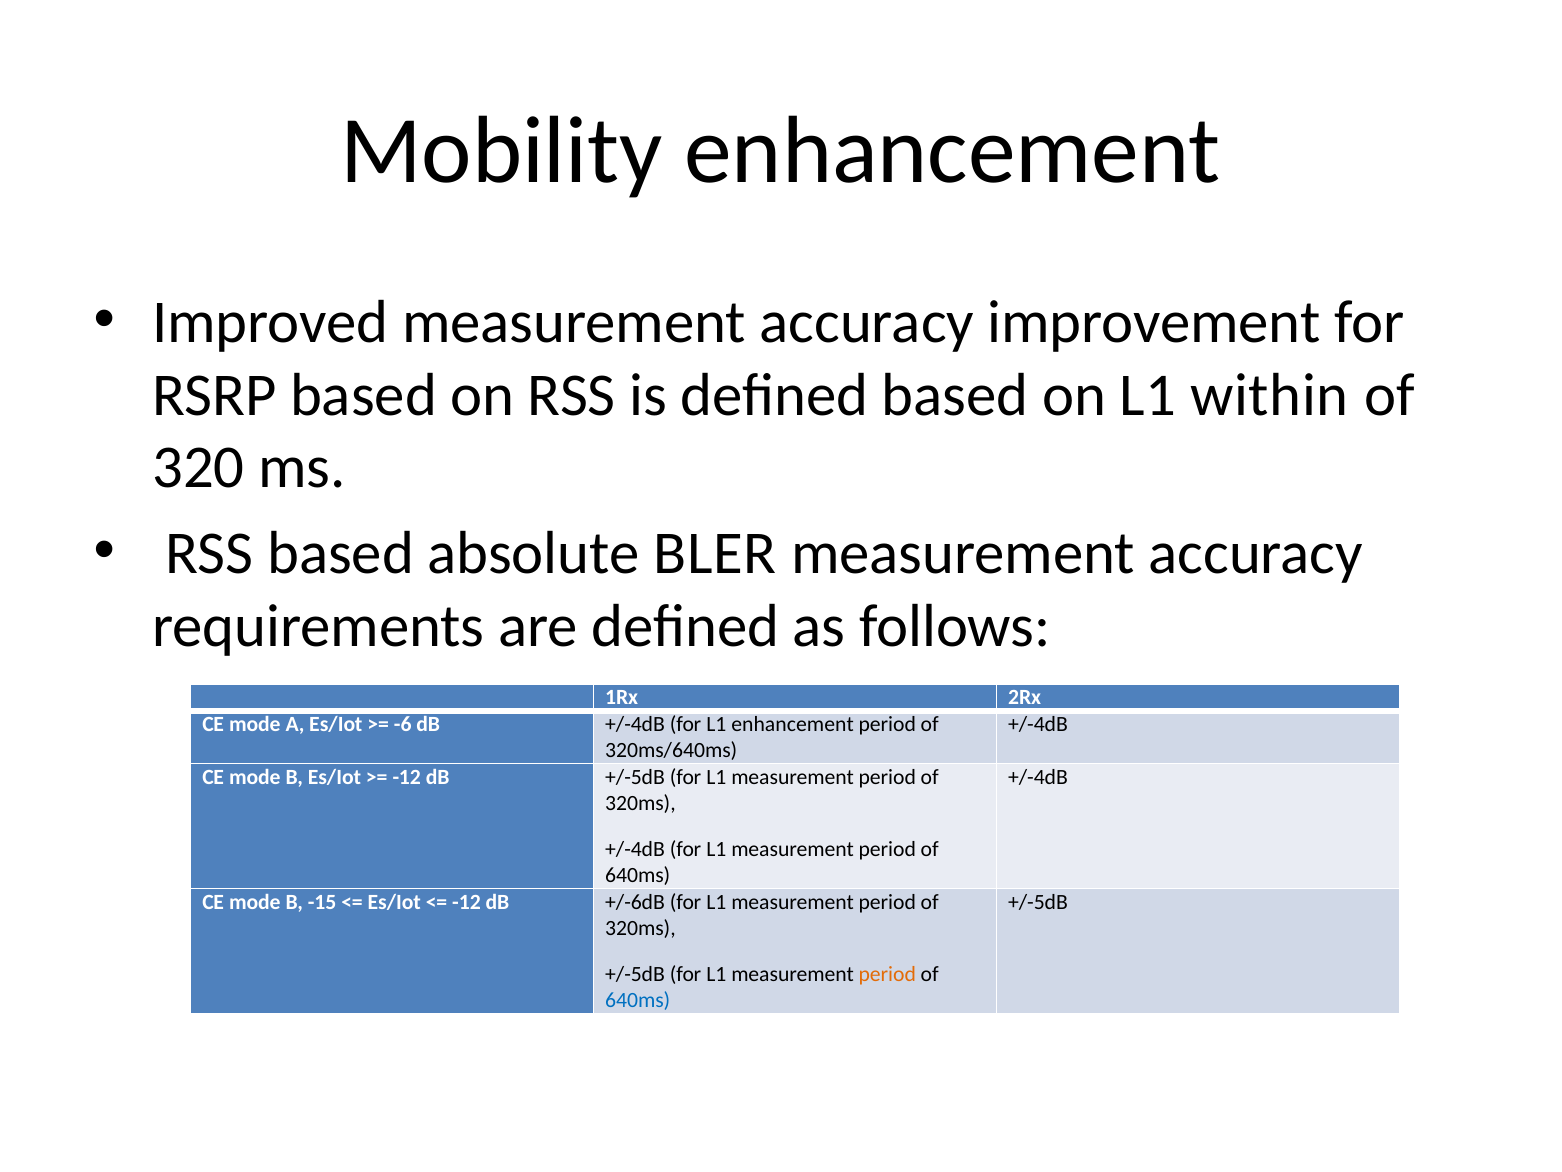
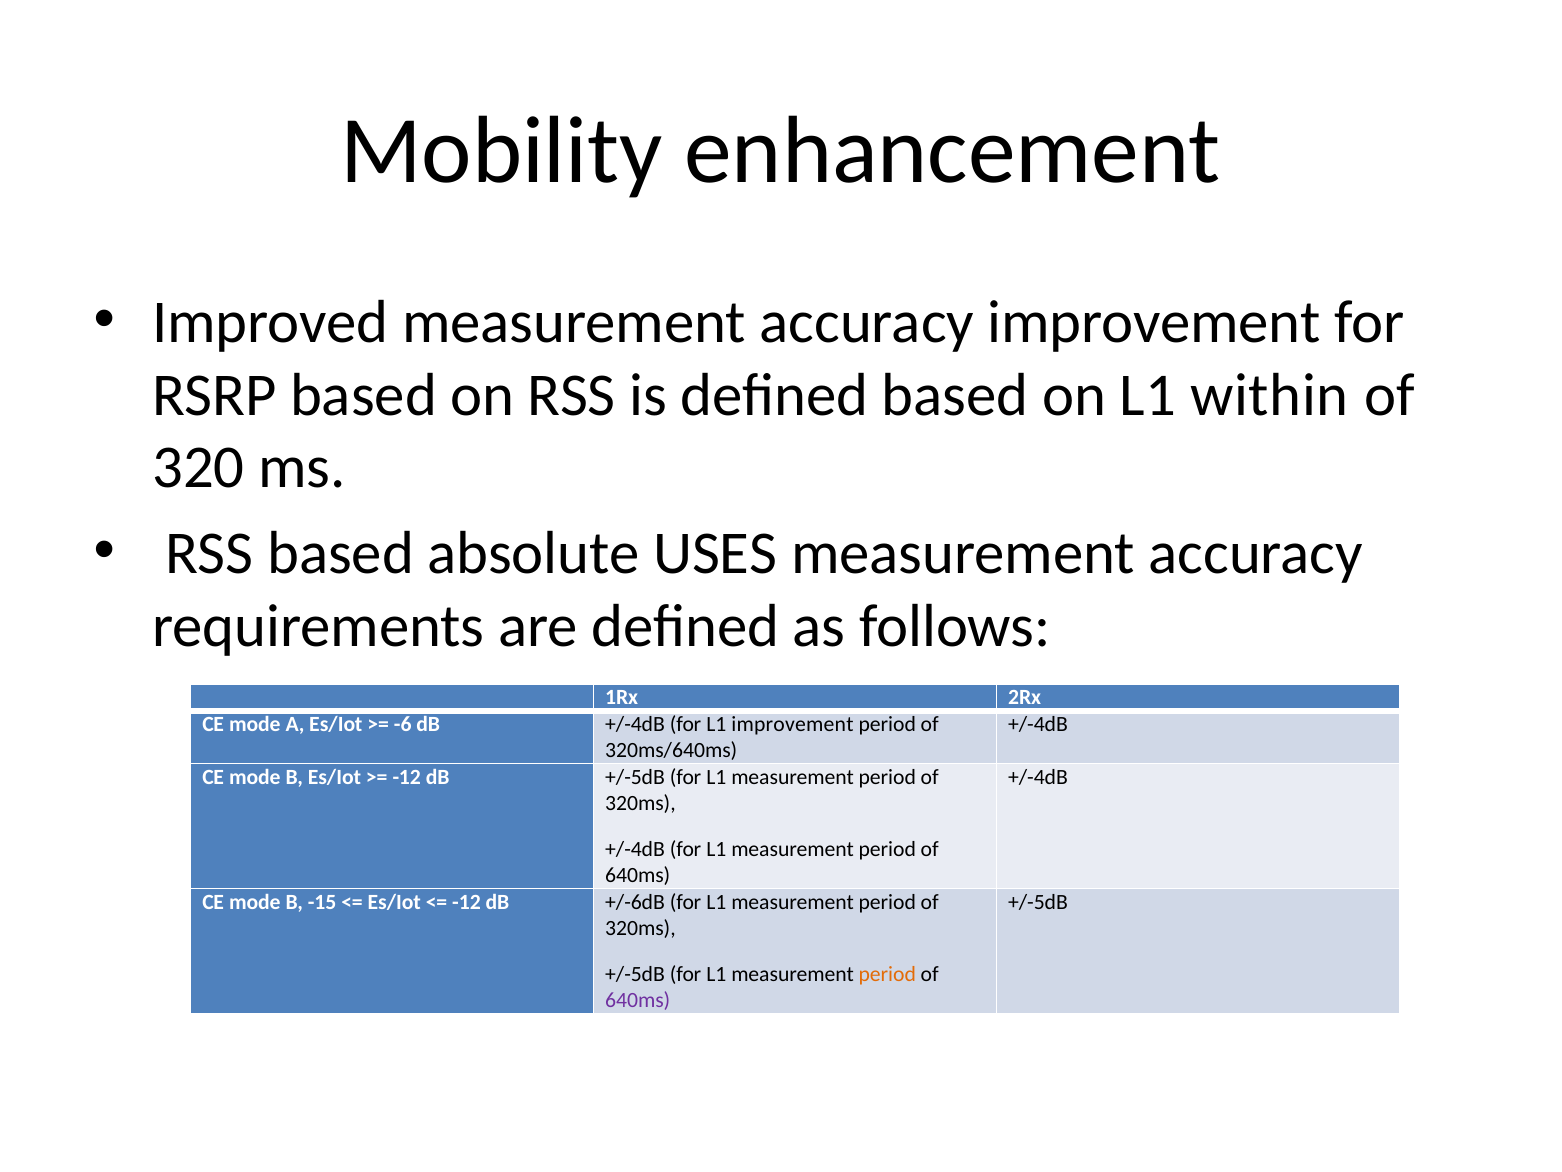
BLER: BLER -> USES (715, 553)
L1 enhancement: enhancement -> improvement (792, 724)
640ms colour: blue -> purple (638, 1000)
